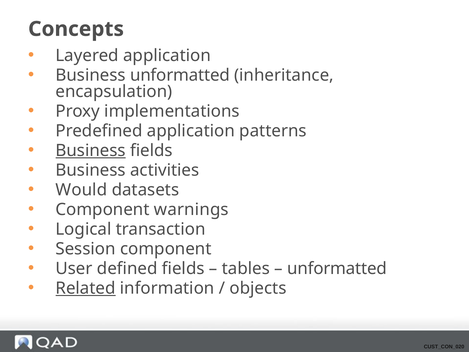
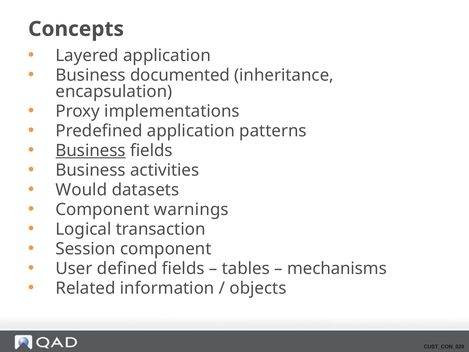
Business unformatted: unformatted -> documented (180, 75)
unformatted: unformatted -> mechanisms (337, 268)
Related underline: present -> none (86, 288)
